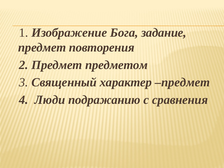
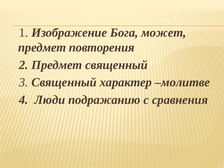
задание: задание -> может (164, 33)
Предмет предметом: предметом -> священный (116, 65)
характер предмет: предмет -> молитве (182, 82)
